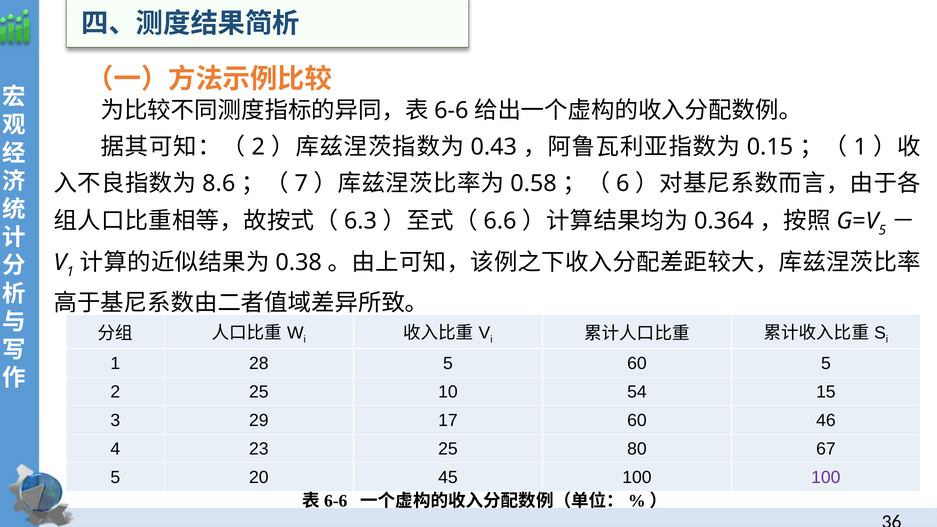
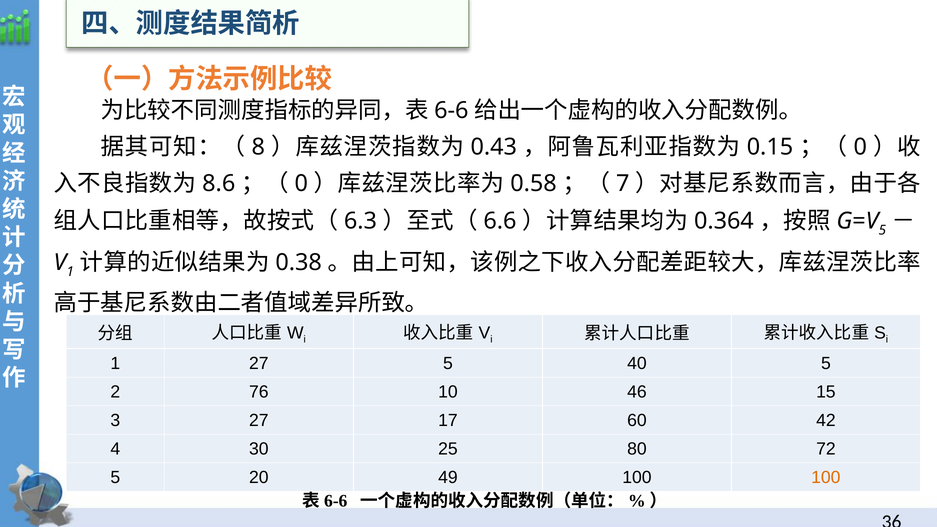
2: 2 -> 8 (258, 147)
1: 1 -> 0 (860, 147)
7: 7 -> 0 (301, 183)
6: 6 -> 7 (623, 183)
1 28: 28 -> 27 (259, 363)
5 60: 60 -> 40 (637, 363)
2 25: 25 -> 76 (259, 392)
54: 54 -> 46 (637, 392)
3 29: 29 -> 27 (259, 420)
46: 46 -> 42 (826, 420)
23: 23 -> 30 (259, 449)
67: 67 -> 72 (826, 449)
45: 45 -> 49 (448, 477)
100 colour: purple -> orange (826, 477)
